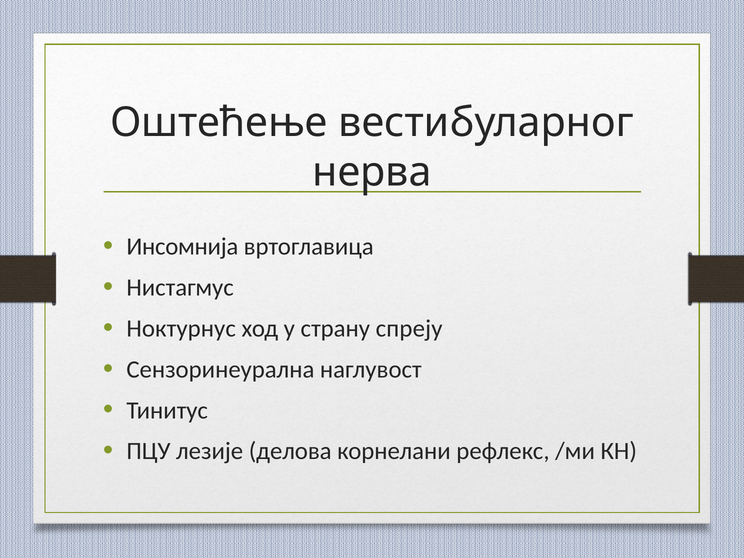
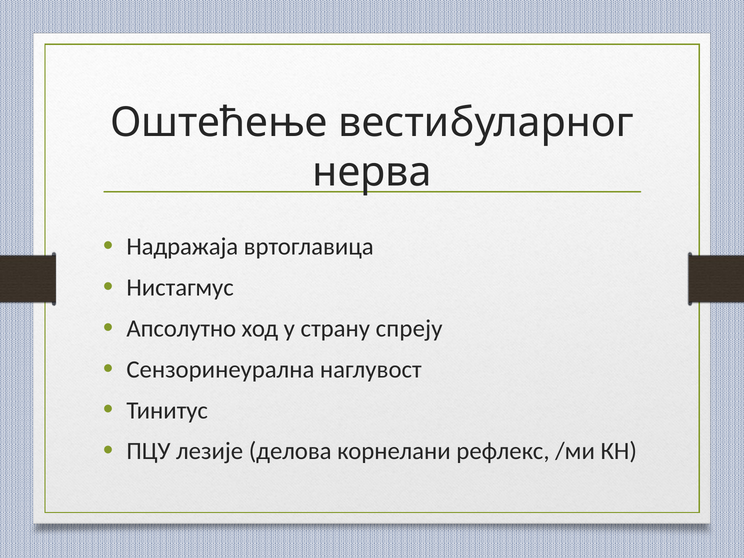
Инсомнија: Инсомнија -> Надражаја (182, 247)
Ноктурнус: Ноктурнус -> Апсолутно (181, 328)
